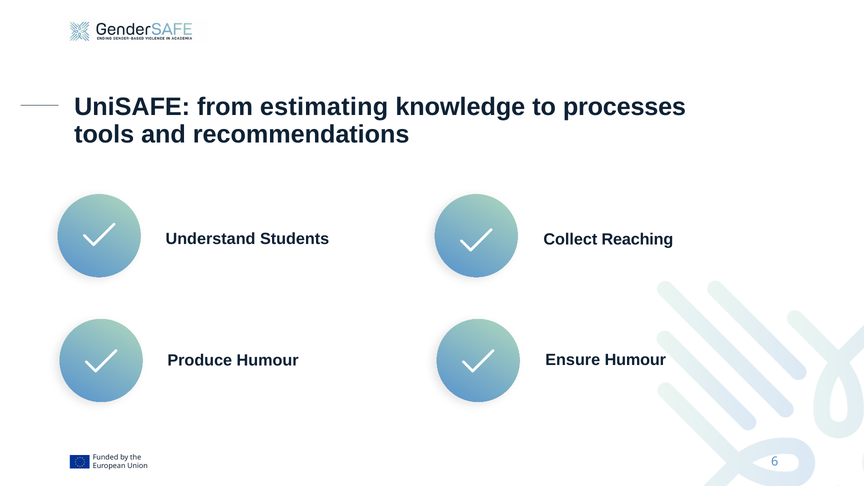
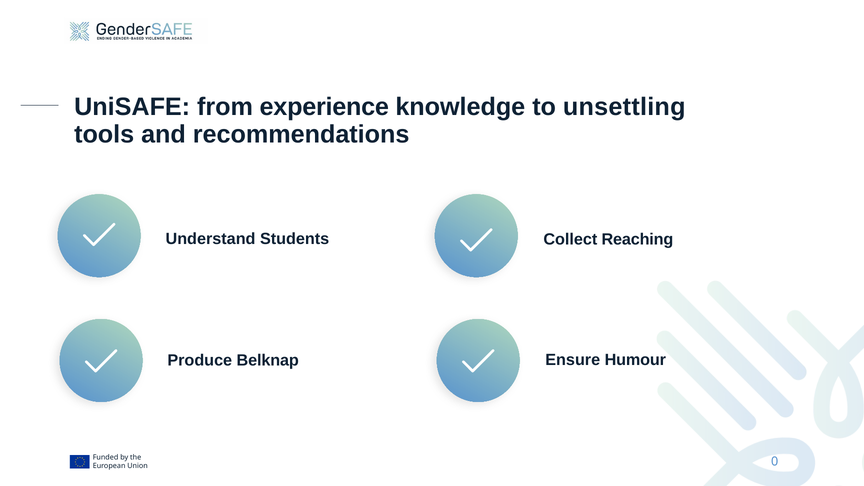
estimating: estimating -> experience (324, 107)
processes: processes -> unsettling (624, 107)
Produce Humour: Humour -> Belknap (268, 360)
6: 6 -> 0 (775, 462)
